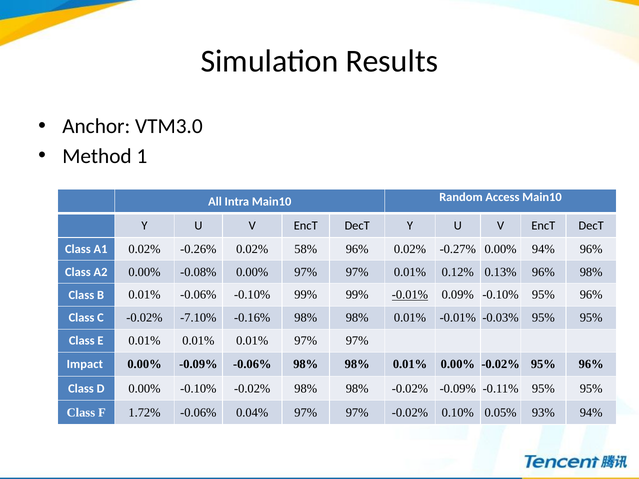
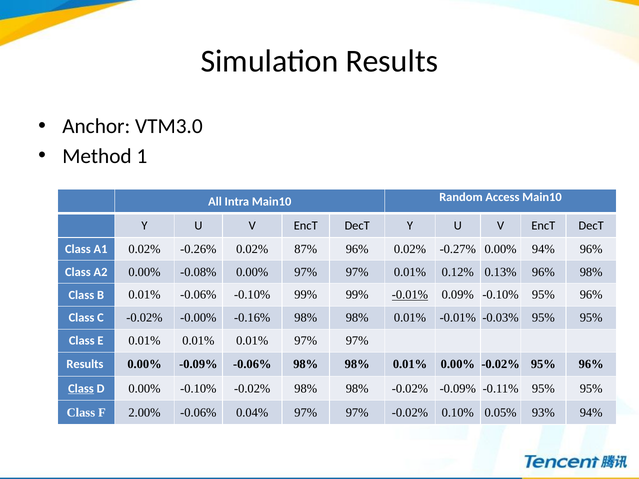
58%: 58% -> 87% (306, 249)
-7.10%: -7.10% -> -0.00% (198, 318)
Impact: Impact -> Results (85, 365)
Class underline: none -> present (81, 389)
1.72%: 1.72% -> 2.00% (144, 413)
